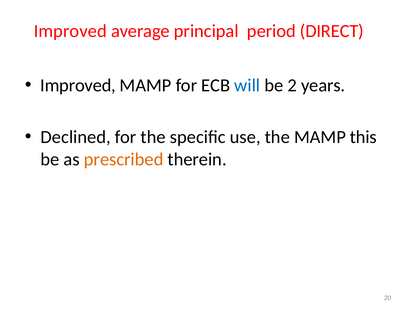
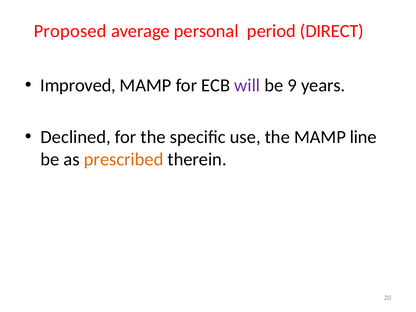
Improved: Improved -> Proposed (70, 31)
principal: principal -> personal (206, 31)
will colour: blue -> purple (247, 85)
2: 2 -> 9 (292, 85)
this: this -> line (363, 137)
